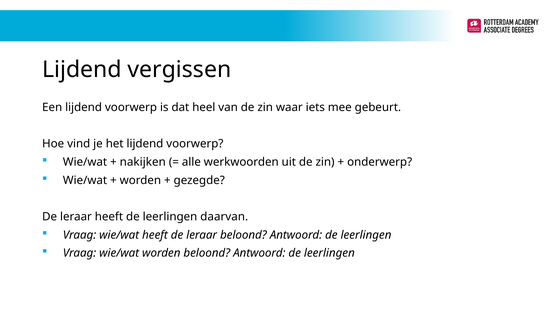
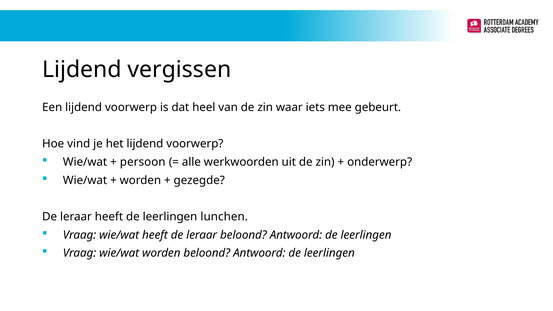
nakijken: nakijken -> persoon (143, 162)
daarvan: daarvan -> lunchen (224, 217)
